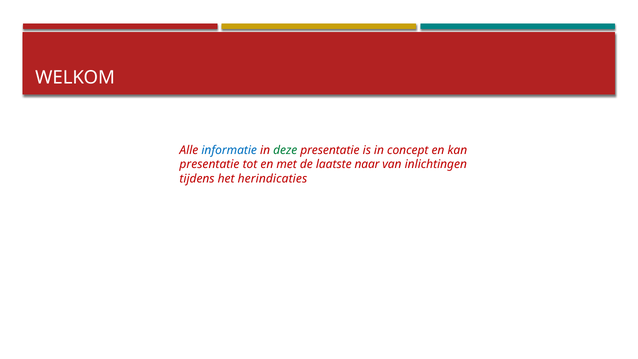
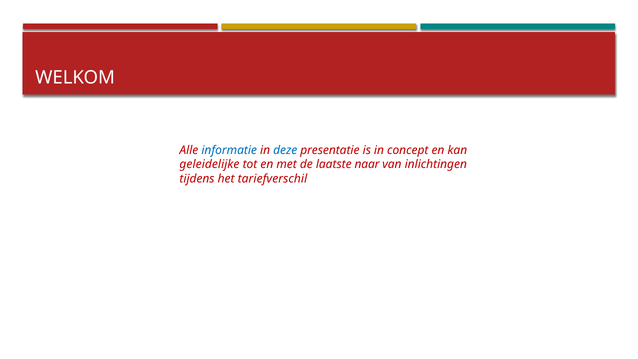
deze colour: green -> blue (285, 150)
presentatie: presentatie -> geleidelijke (209, 164)
herindicaties: herindicaties -> tariefverschil (272, 179)
